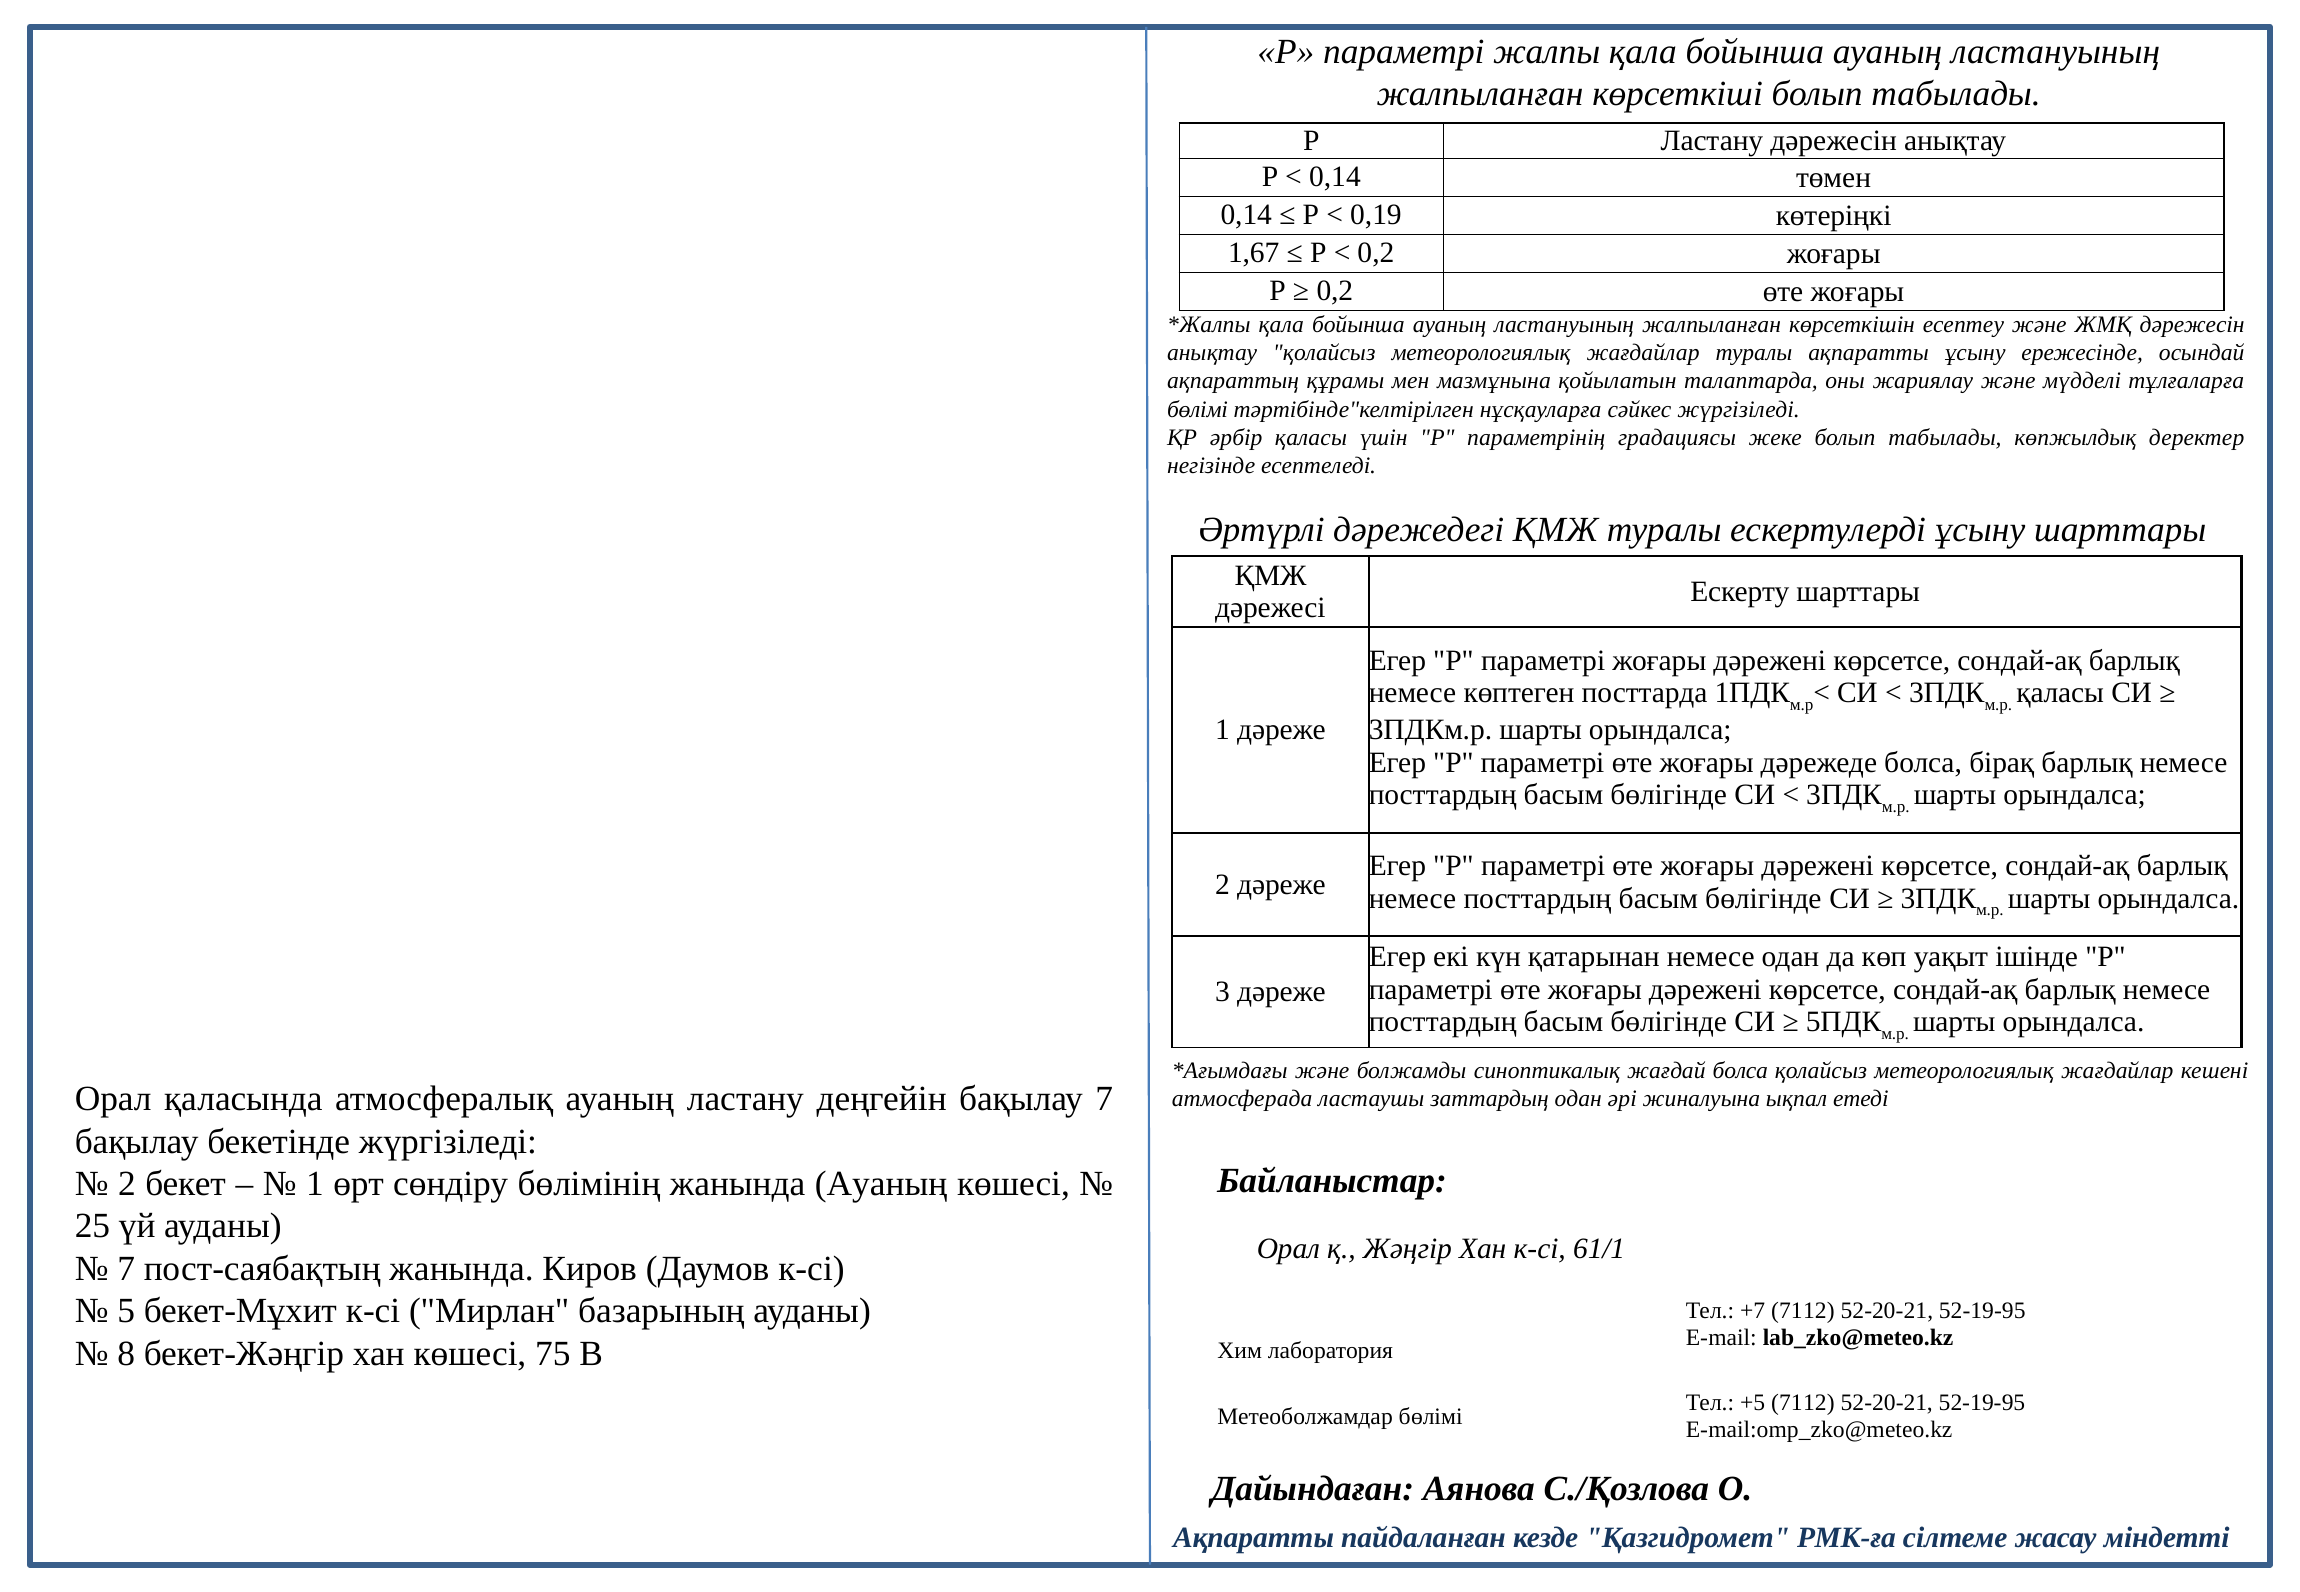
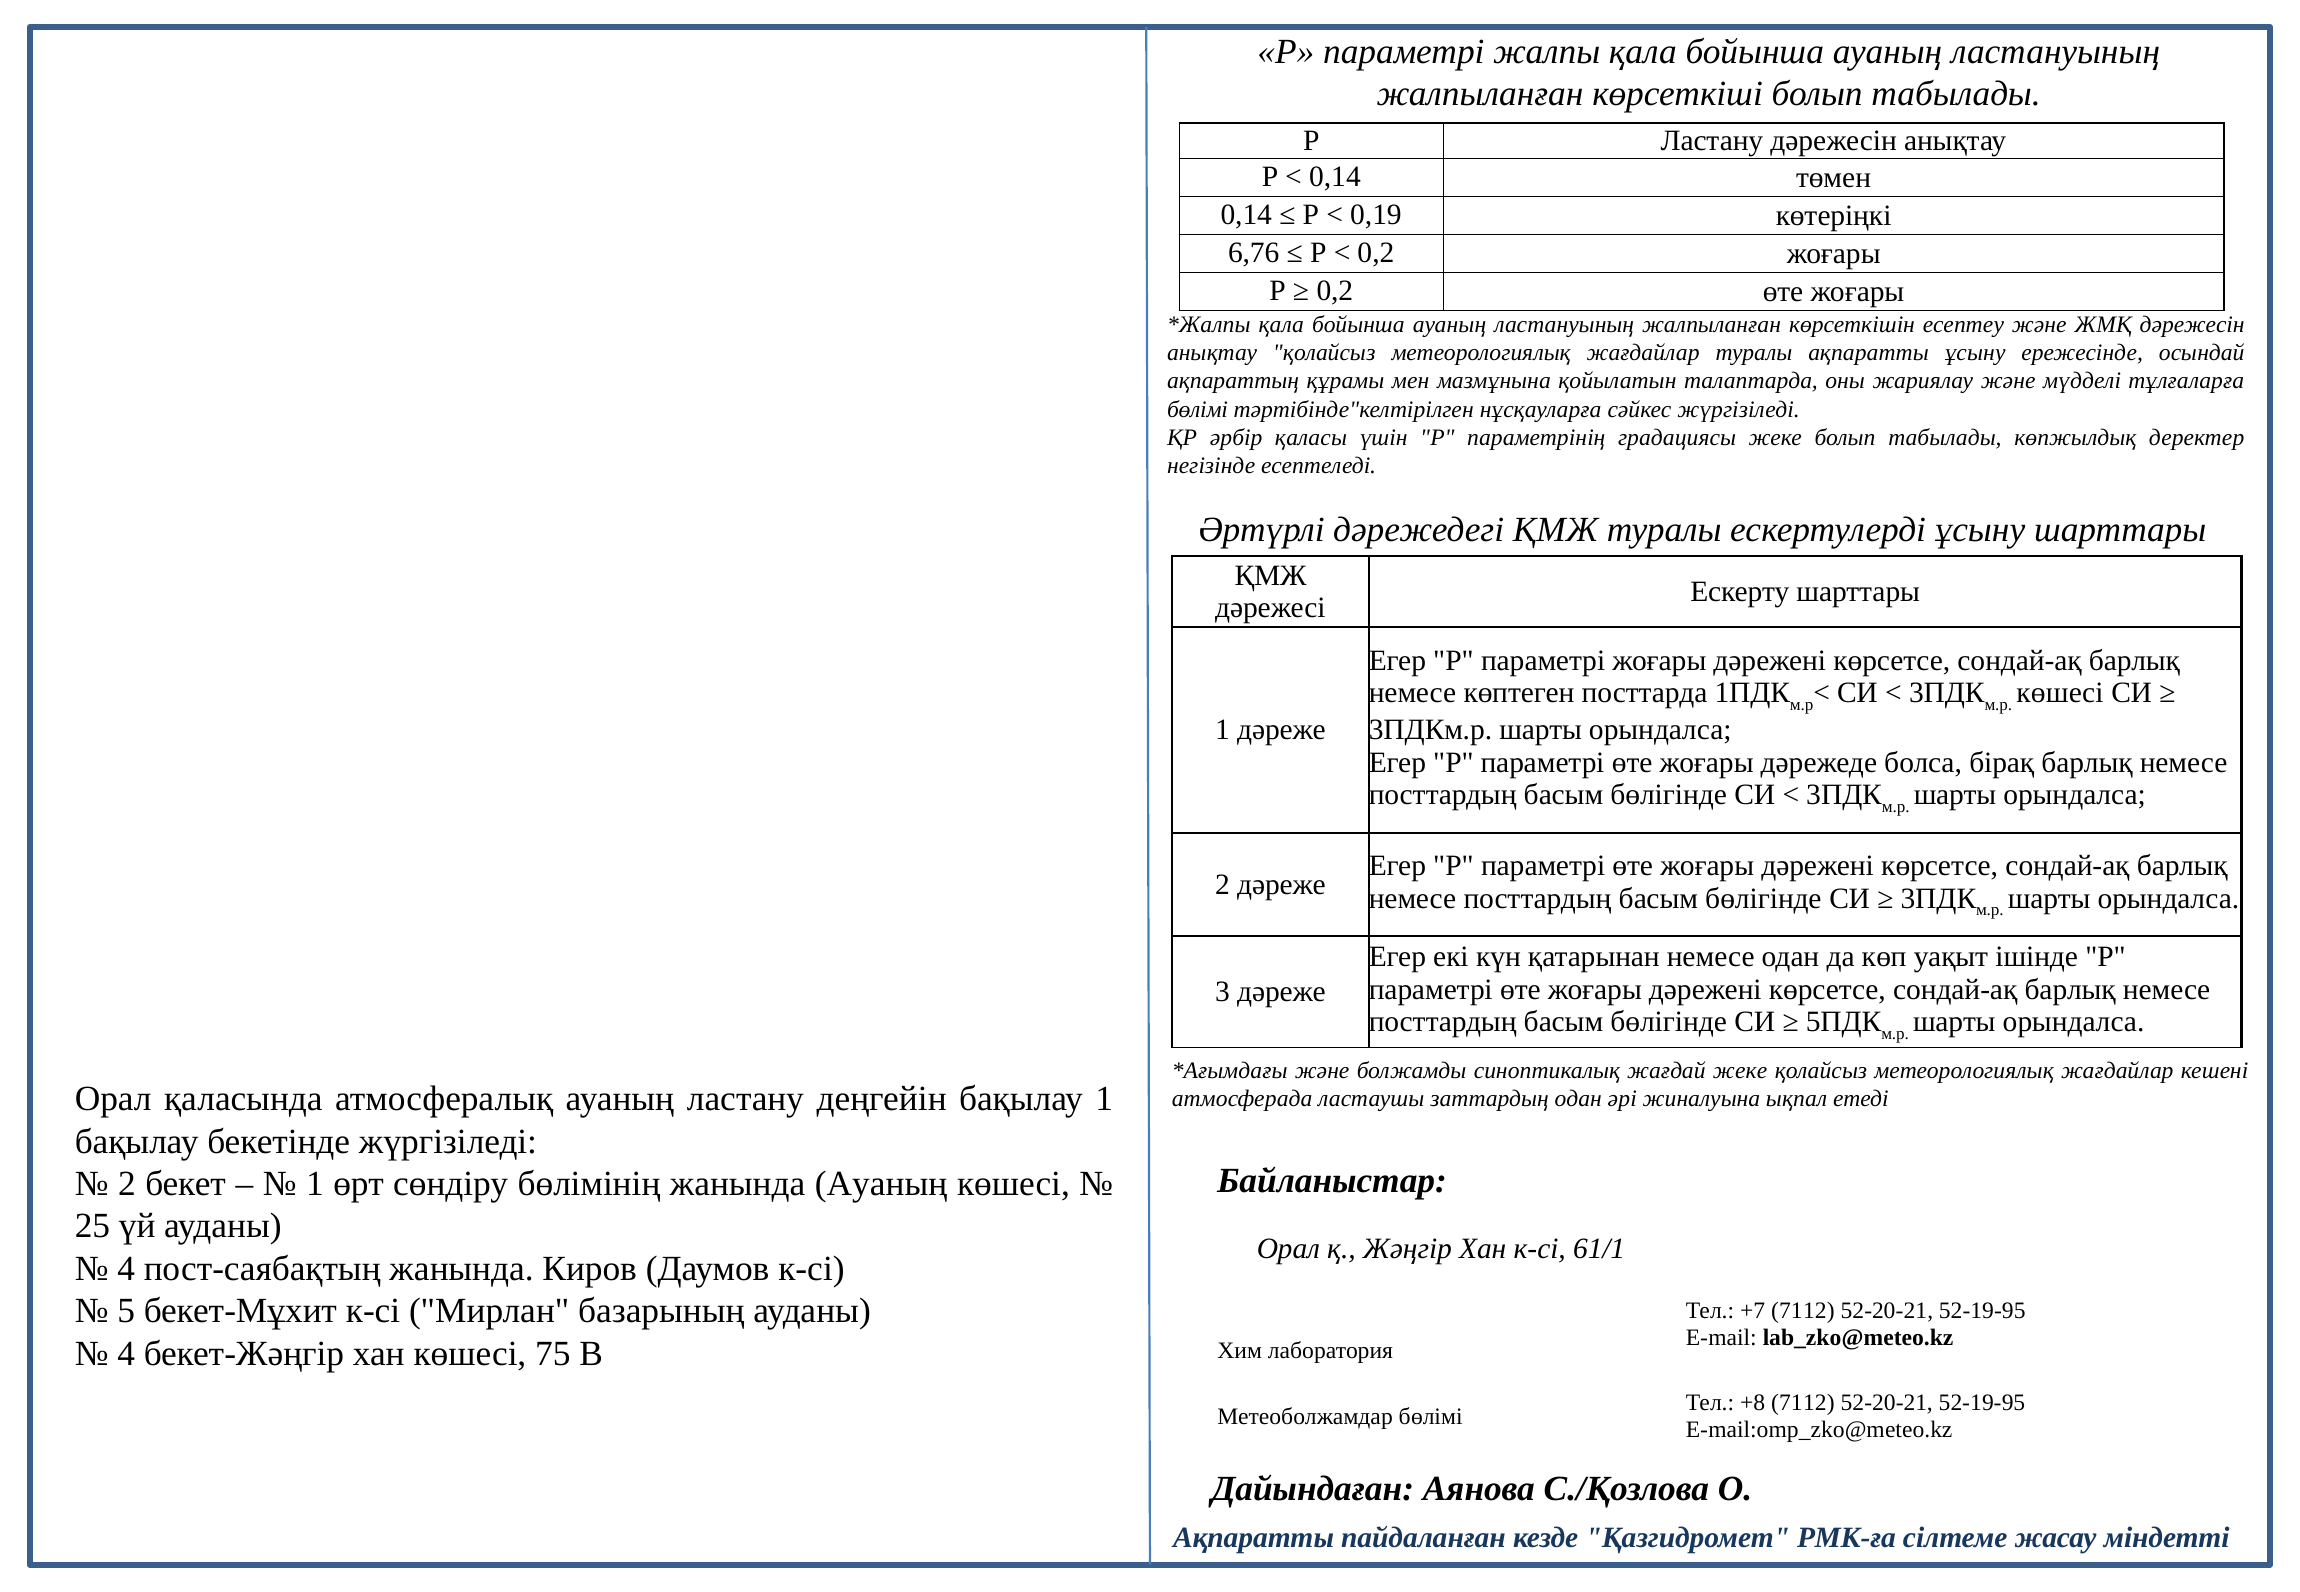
1,67: 1,67 -> 6,76 (1254, 253)
қаласы: қаласы -> көшесі (2060, 693)
жағдай болса: болса -> жеке (1740, 1071)
бақылау 7: 7 -> 1 (1104, 1099)
7: 7 -> 4 (126, 1269)
8: 8 -> 4 (126, 1354)
+5: +5 -> +8 (1753, 1403)
